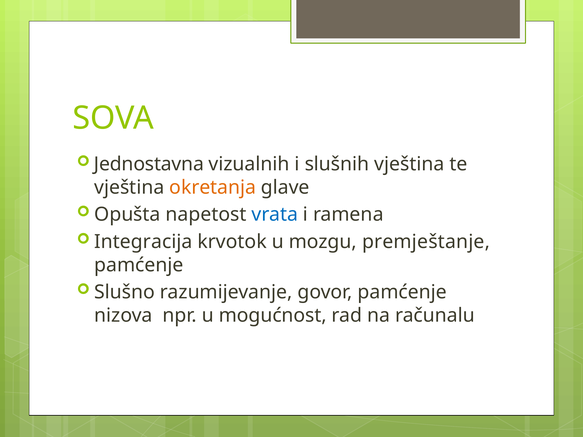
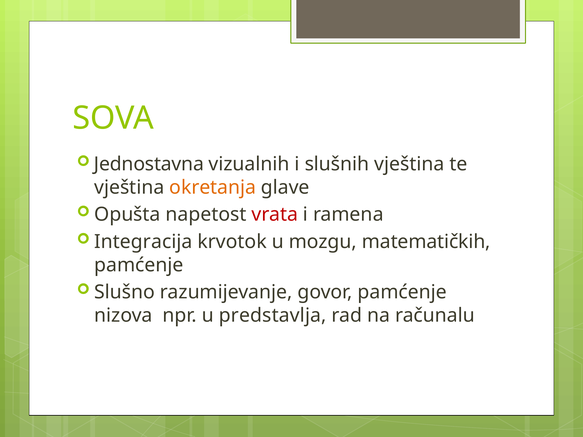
vrata colour: blue -> red (275, 215)
premještanje: premještanje -> matematičkih (426, 242)
mogućnost: mogućnost -> predstavlja (273, 316)
